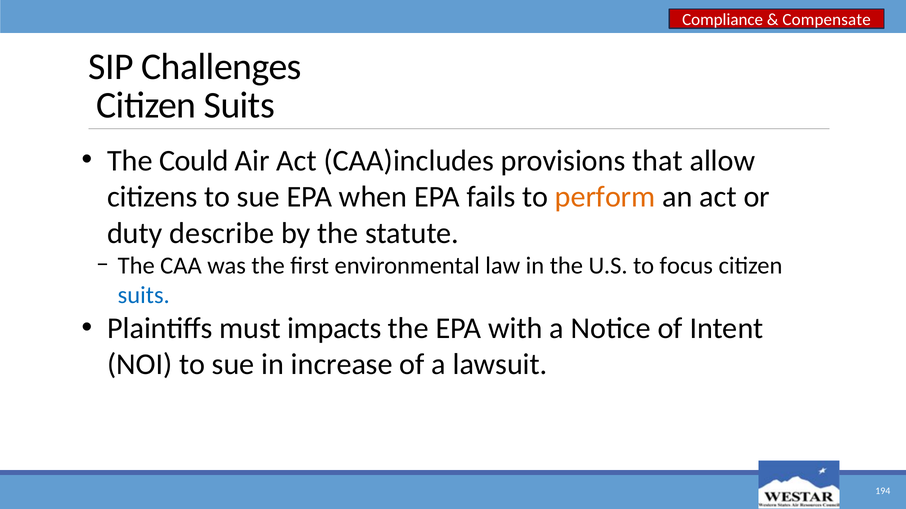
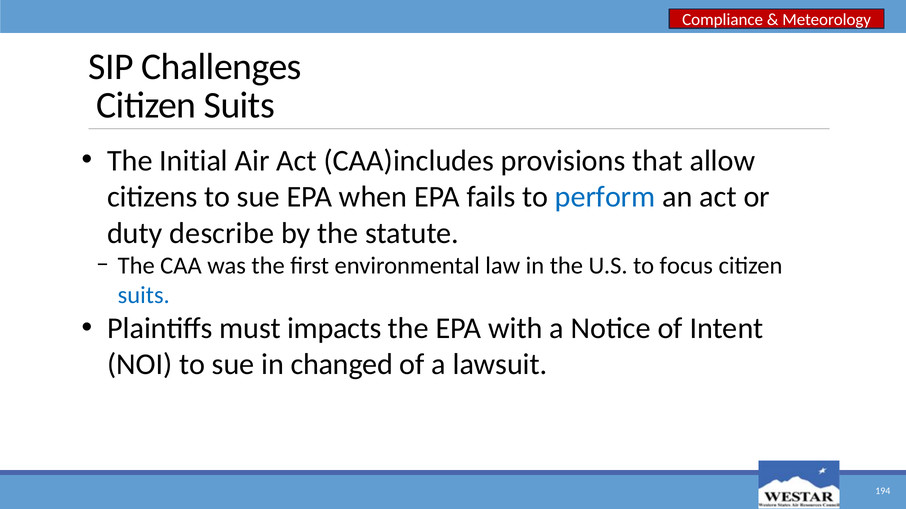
Compensate: Compensate -> Meteorology (827, 20)
Could: Could -> Initial (194, 161)
perform colour: orange -> blue (605, 197)
increase: increase -> changed (342, 365)
